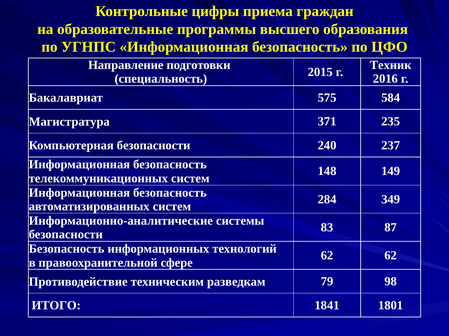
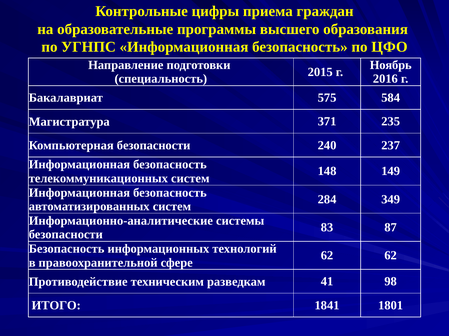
Техник: Техник -> Ноябрь (391, 65)
79: 79 -> 41 (327, 282)
